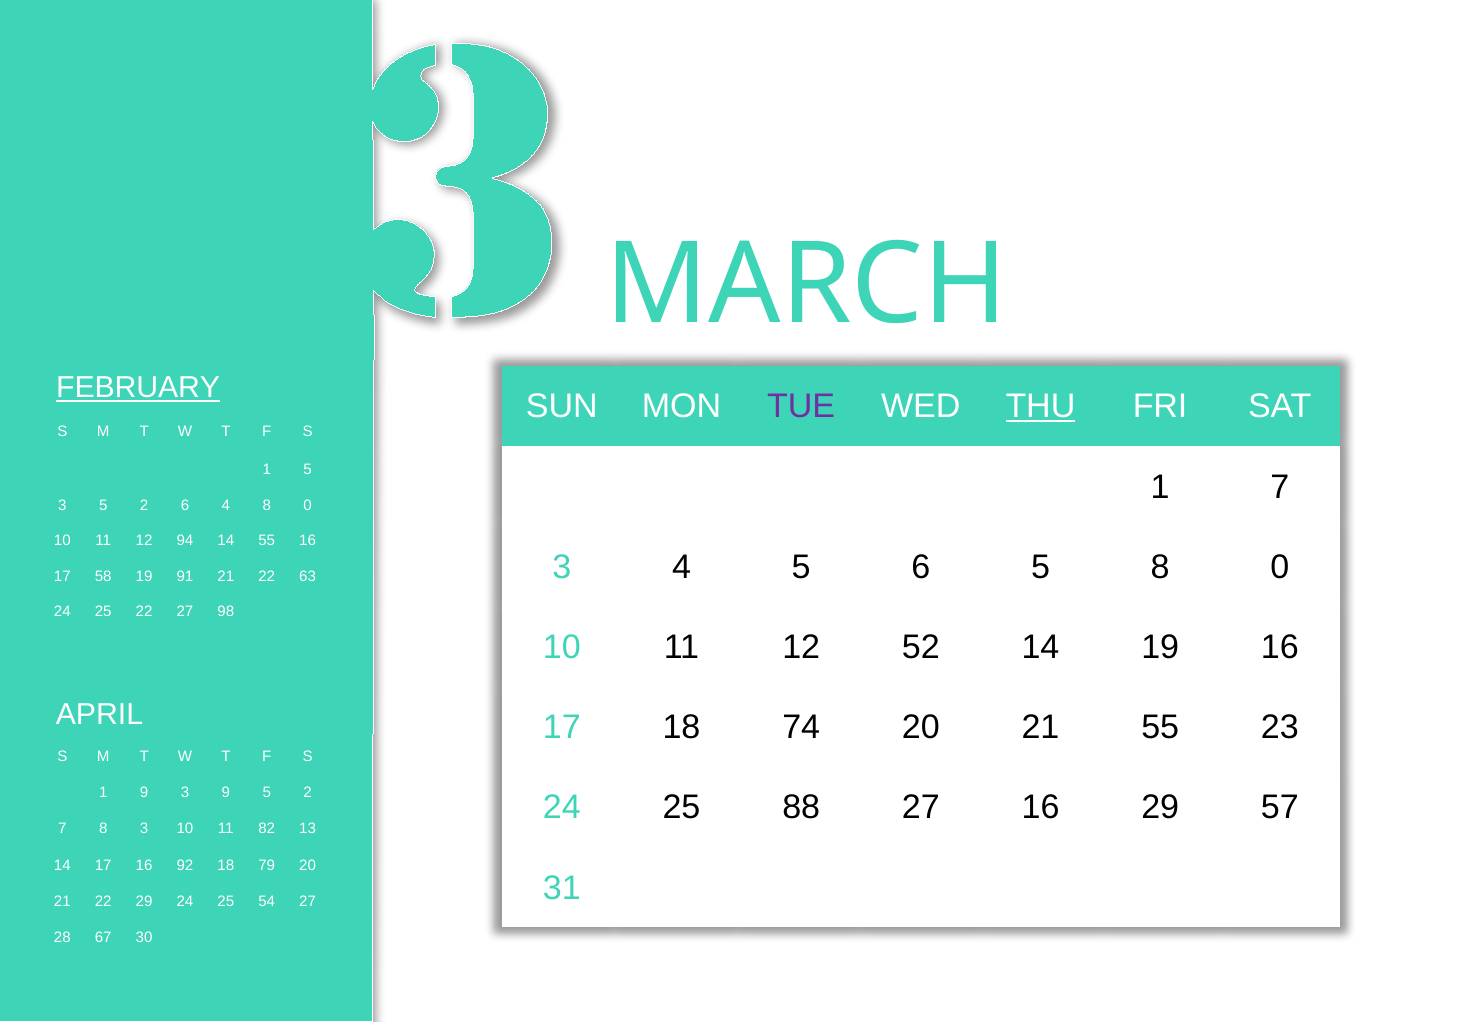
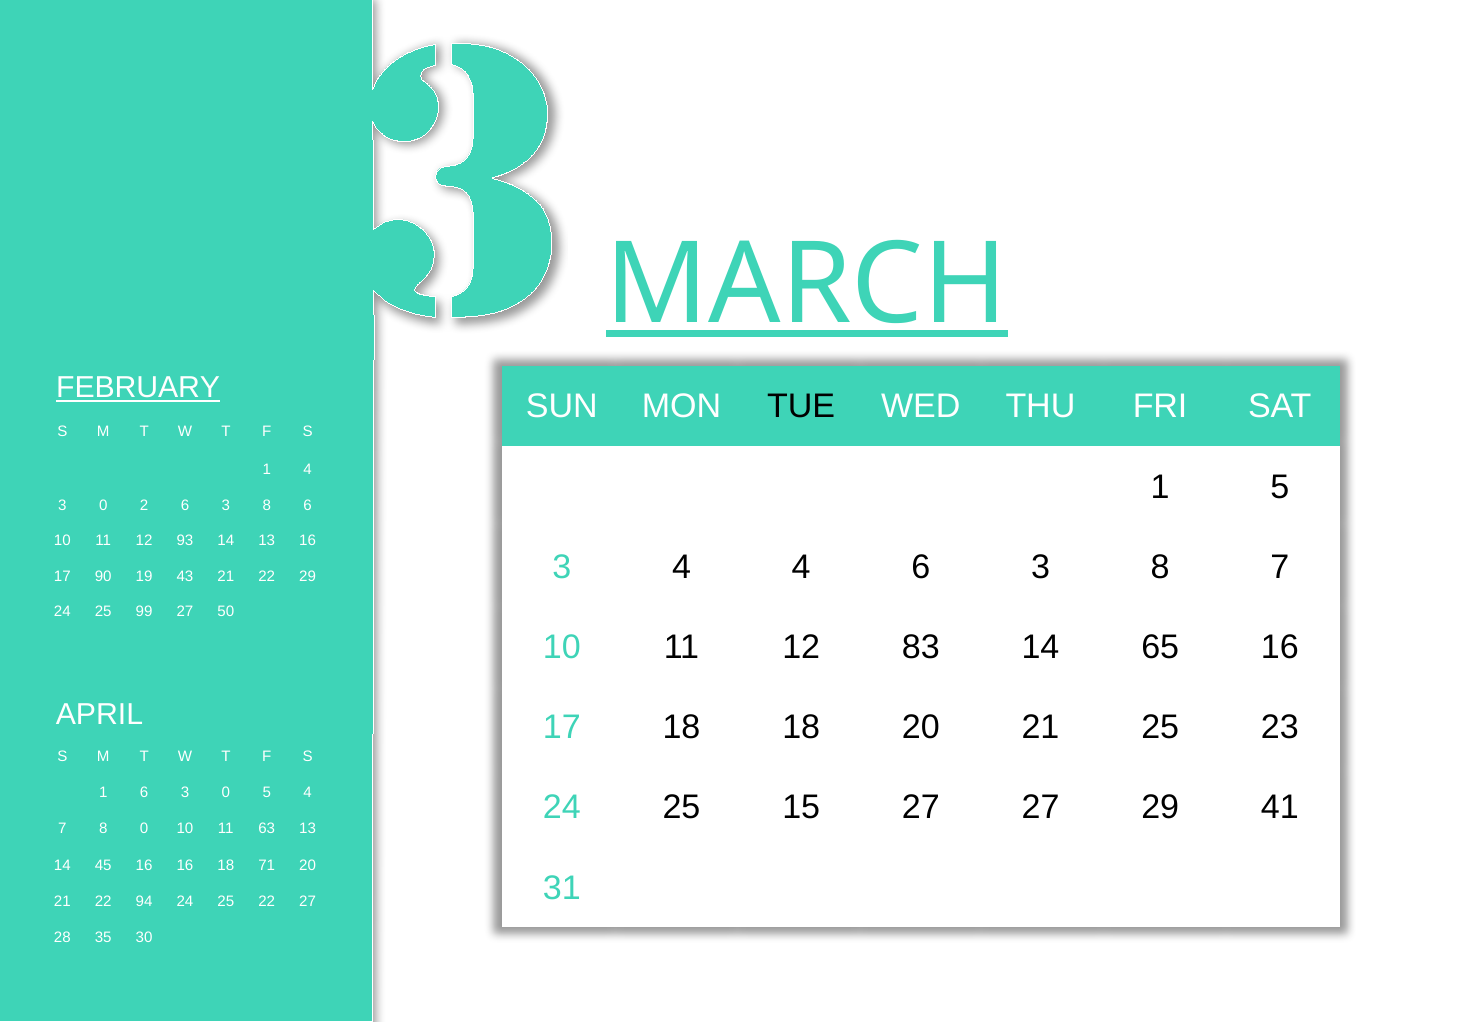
MARCH underline: none -> present (807, 285)
TUE colour: purple -> black (801, 407)
THU underline: present -> none (1040, 407)
1 5: 5 -> 4 (308, 470)
1 7: 7 -> 5 (1280, 487)
5: 5 -> 0 (103, 505)
2 6 4: 4 -> 3 (226, 505)
0: 0 -> 6 (308, 505)
94: 94 -> 93 (185, 541)
14 55: 55 -> 13 (267, 541)
4 5: 5 -> 4 (801, 567)
5: 5 -> 3 (1041, 567)
0: 0 -> 7 (1280, 567)
58: 58 -> 90 (103, 576)
91: 91 -> 43 (185, 576)
22 63: 63 -> 29 (308, 576)
25 22: 22 -> 99 (144, 612)
98: 98 -> 50 (226, 612)
52: 52 -> 83 (921, 647)
14 19: 19 -> 65 (1160, 647)
18 74: 74 -> 18 (801, 727)
21 55: 55 -> 25 (1160, 727)
1 9: 9 -> 6 (144, 792)
9: 9 -> 0 (226, 792)
2: 2 -> 4 (308, 792)
88: 88 -> 15 (801, 808)
27 16: 16 -> 27 (1041, 808)
57: 57 -> 41 (1280, 808)
8 3: 3 -> 0 (144, 829)
82: 82 -> 63 (267, 829)
14 17: 17 -> 45 (103, 865)
16 92: 92 -> 16 (185, 865)
79: 79 -> 71 (267, 865)
22 29: 29 -> 94 (144, 901)
25 54: 54 -> 22 (267, 901)
67: 67 -> 35 (103, 938)
